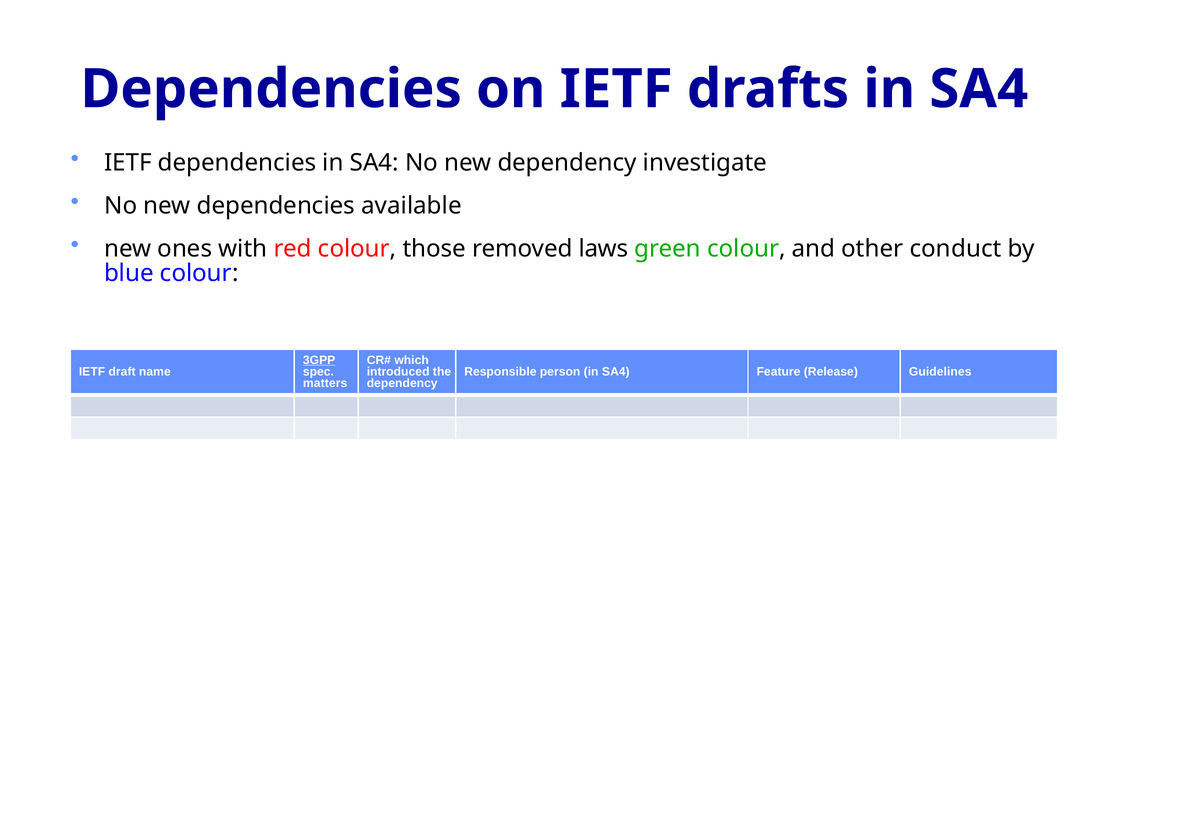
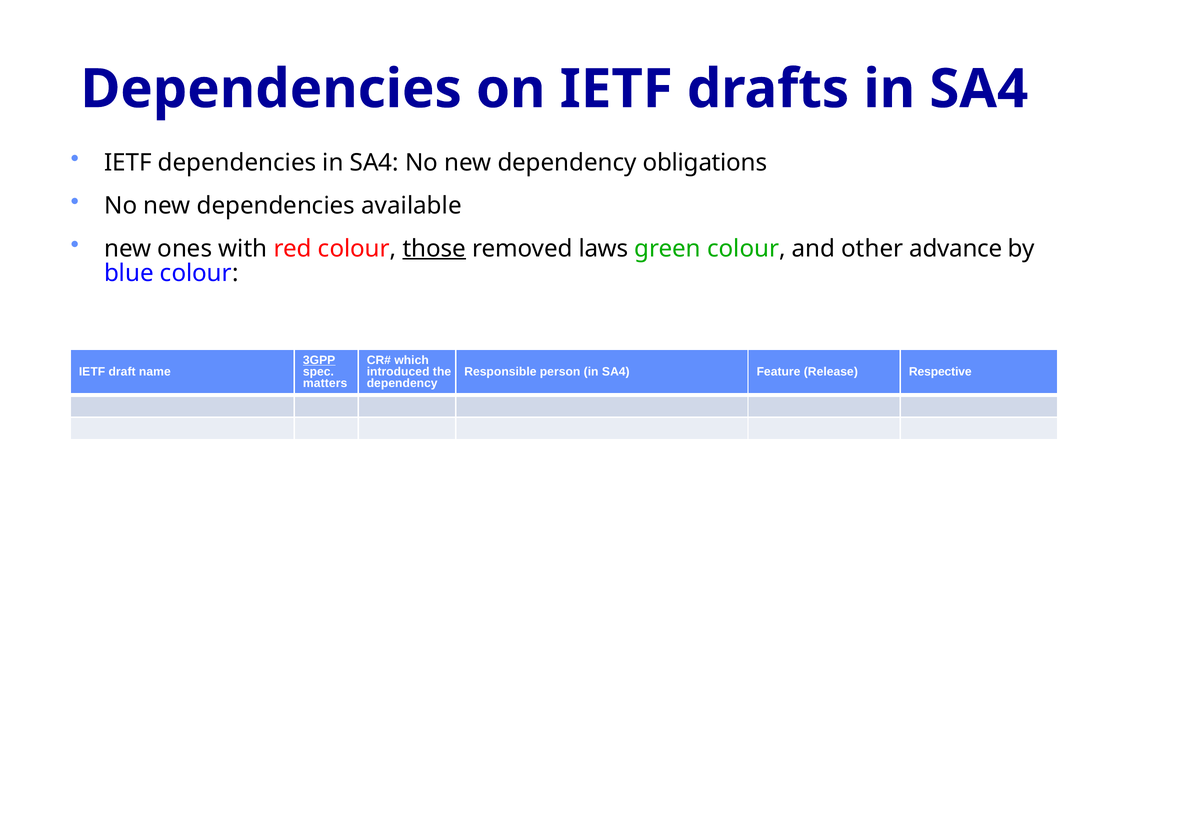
investigate: investigate -> obligations (705, 163)
those underline: none -> present (434, 248)
conduct: conduct -> advance (956, 248)
Guidelines: Guidelines -> Respective (940, 371)
